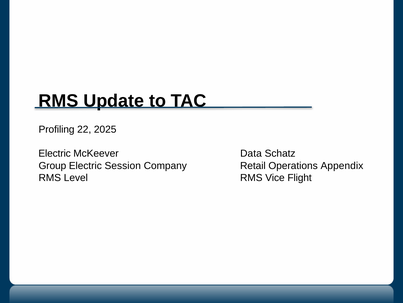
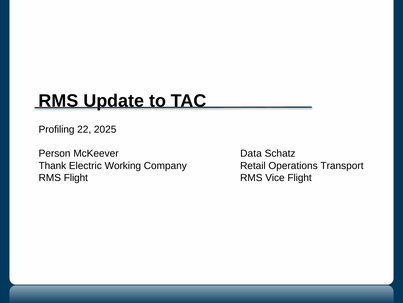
Electric: Electric -> Person (55, 153)
Group: Group -> Thank (52, 165)
Session: Session -> Working (123, 165)
Appendix: Appendix -> Transport (342, 165)
RMS Level: Level -> Flight (76, 177)
